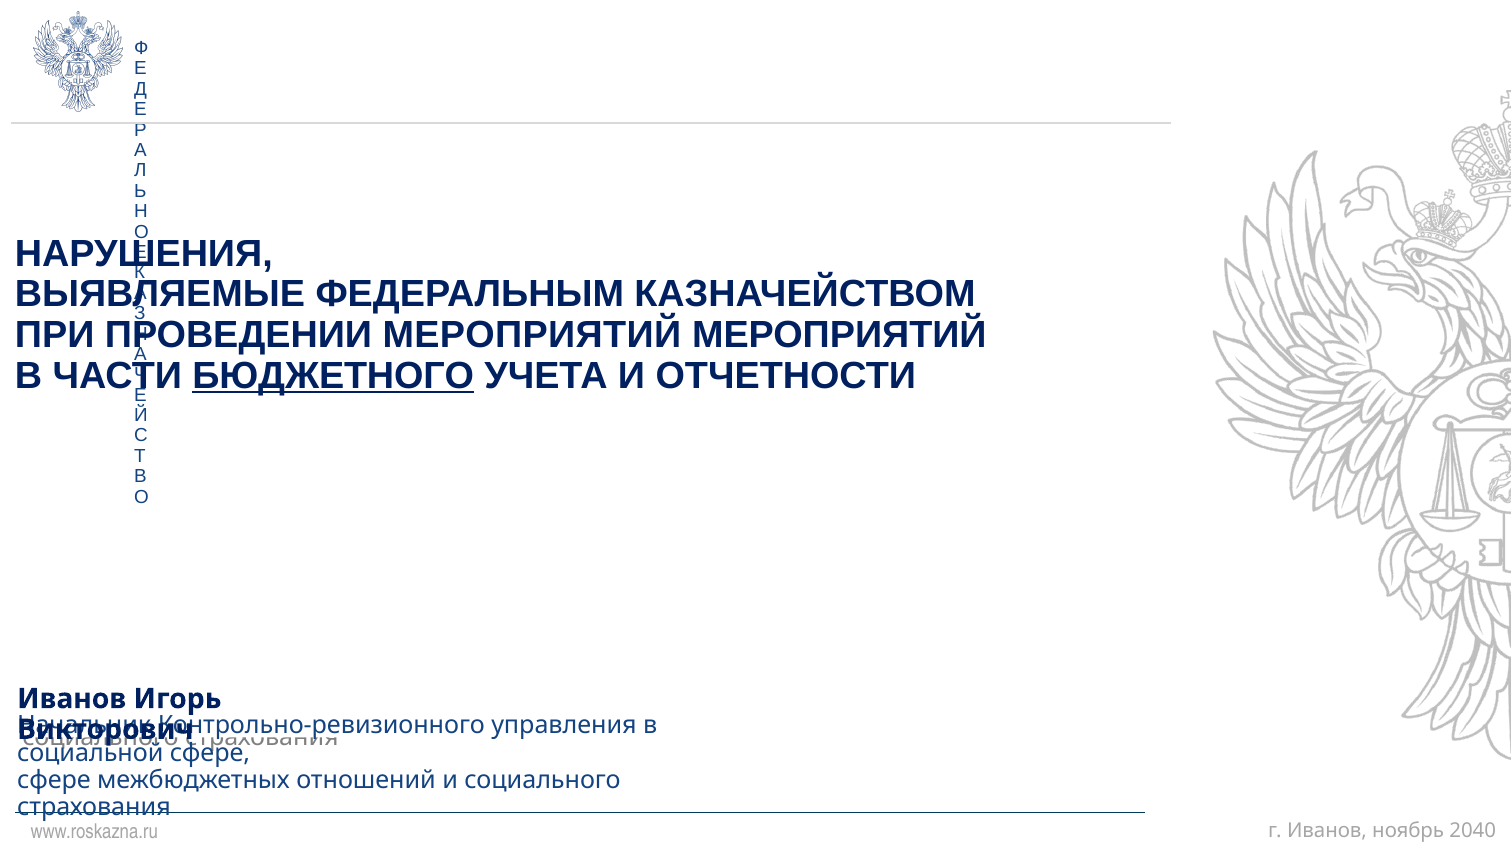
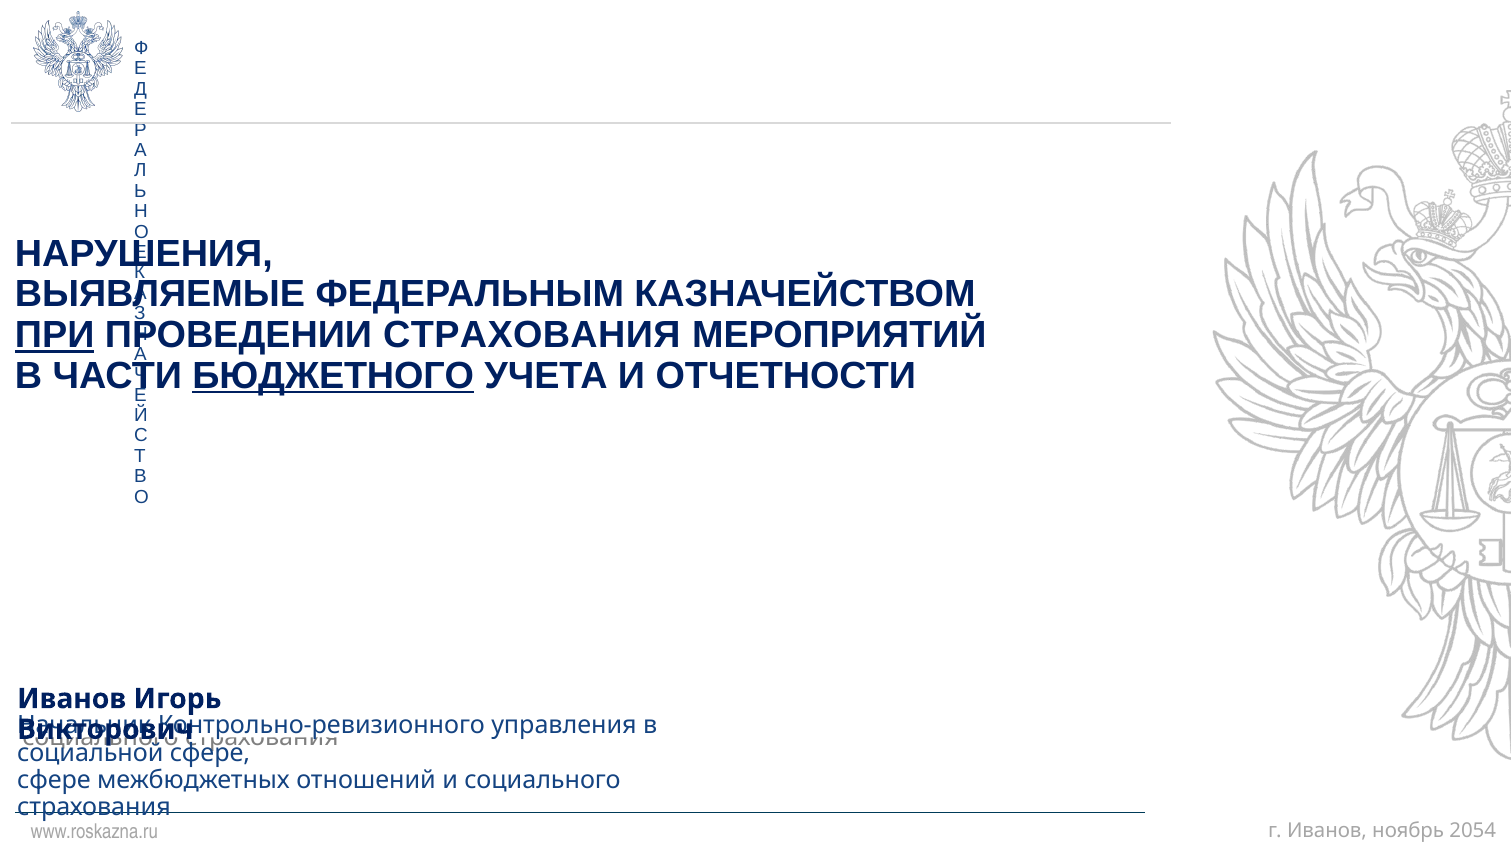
ПРИ underline: none -> present (55, 335)
МЕРОПРИЯТИЙ: МЕРОПРИЯТИЙ -> СТРАХОВАНИЯ (532, 335)
2040: 2040 -> 2054 (1473, 830)
